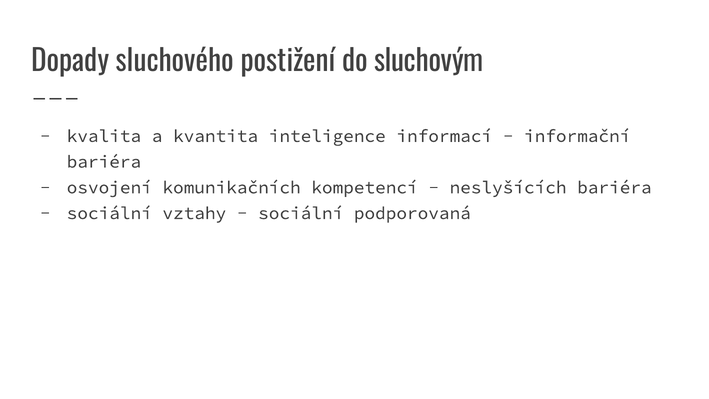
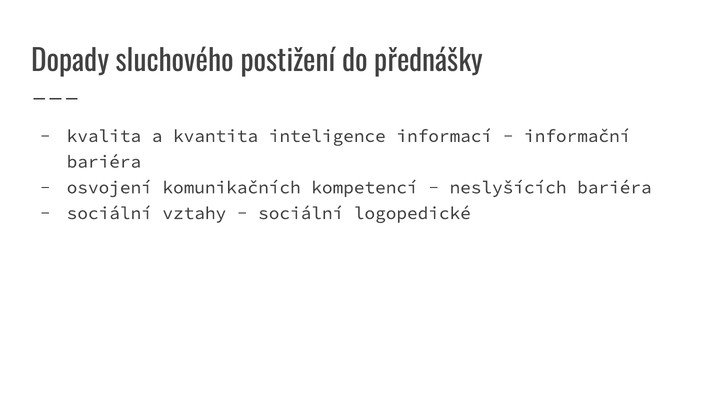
sluchovým: sluchovým -> přednášky (429, 61)
podporovaná: podporovaná -> logopedické (412, 213)
